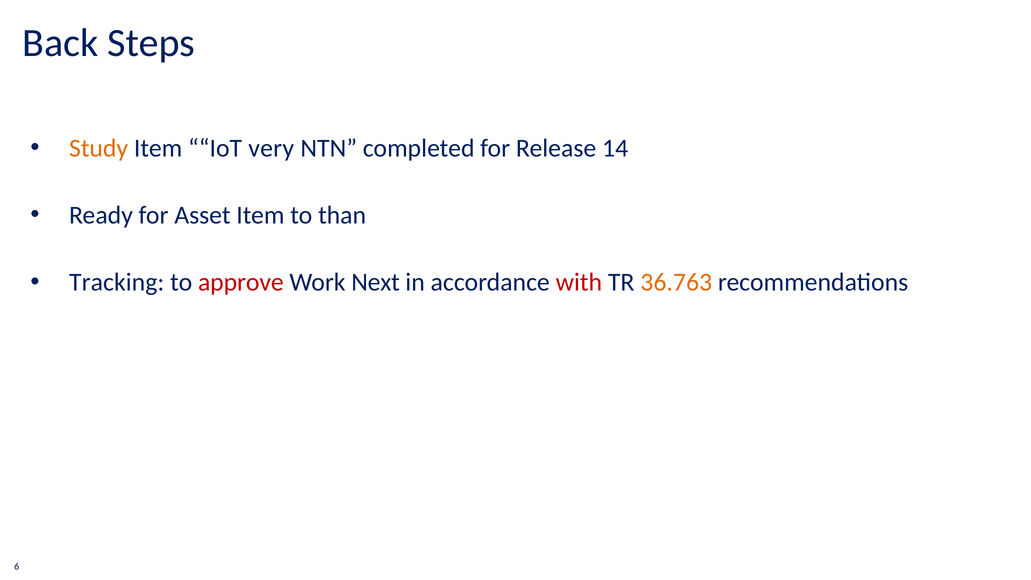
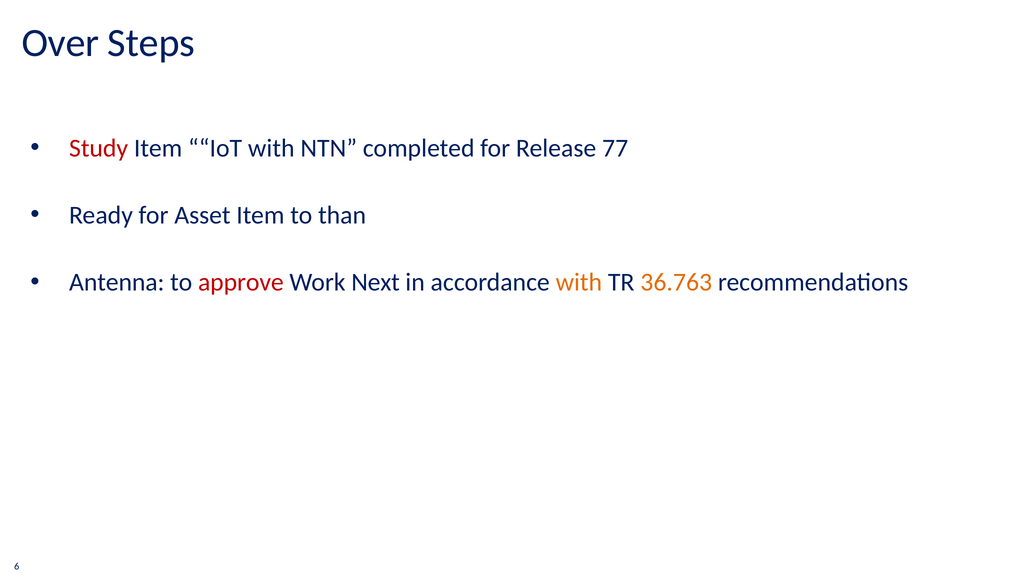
Back: Back -> Over (60, 43)
Study colour: orange -> red (99, 148)
IoT very: very -> with (271, 148)
14: 14 -> 77 (615, 148)
Tracking: Tracking -> Antenna (117, 282)
with colour: red -> orange (579, 282)
